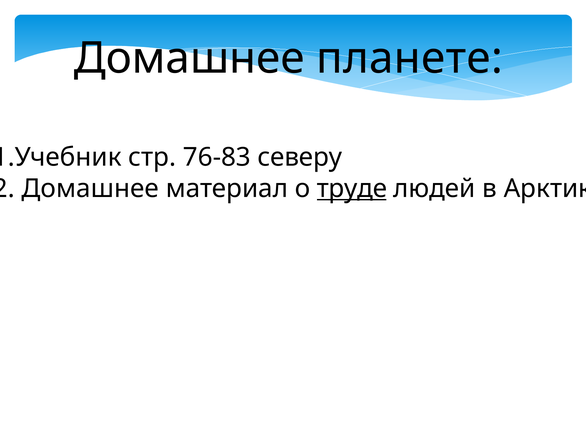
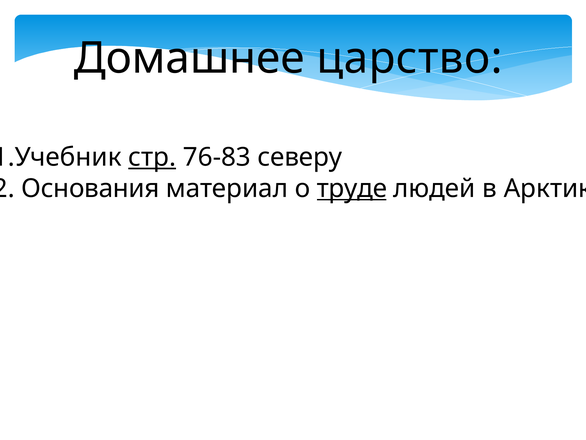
планете: планете -> царство (409, 58)
стр underline: none -> present (152, 157)
Домашнее: Домашнее -> Основания (90, 188)
